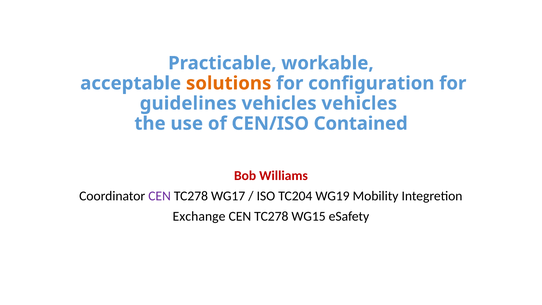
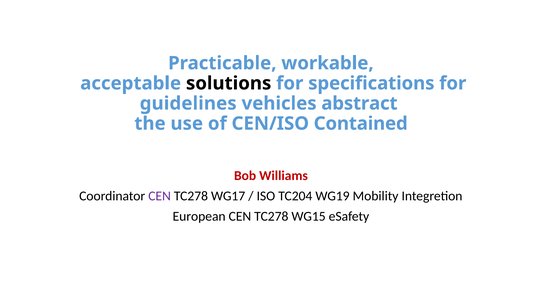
solutions colour: orange -> black (229, 83)
configuration: configuration -> specifications (371, 83)
vehicles vehicles: vehicles -> abstract (359, 103)
Exchange: Exchange -> European (199, 216)
